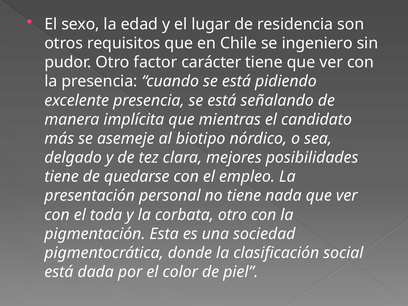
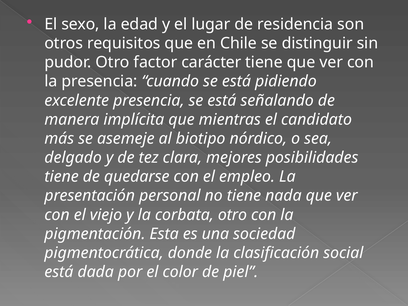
ingeniero: ingeniero -> distinguir (317, 43)
toda: toda -> viejo (106, 215)
